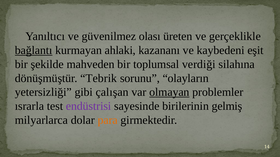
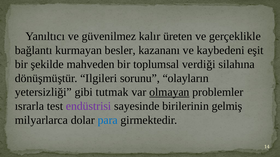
olası: olası -> kalır (150, 36)
bağlantı underline: present -> none (34, 50)
ahlaki: ahlaki -> besler (120, 50)
Tebrik: Tebrik -> Ilgileri (99, 78)
çalışan: çalışan -> tutmak (112, 92)
para colour: orange -> blue (108, 120)
